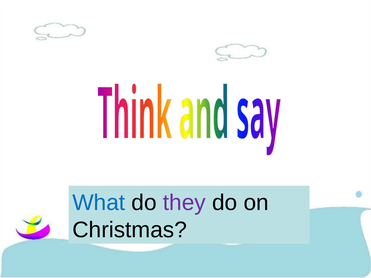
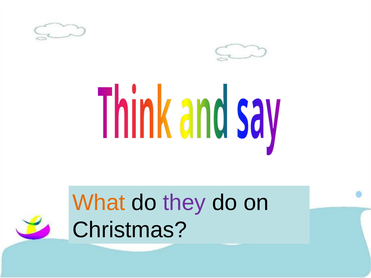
What colour: blue -> orange (99, 203)
